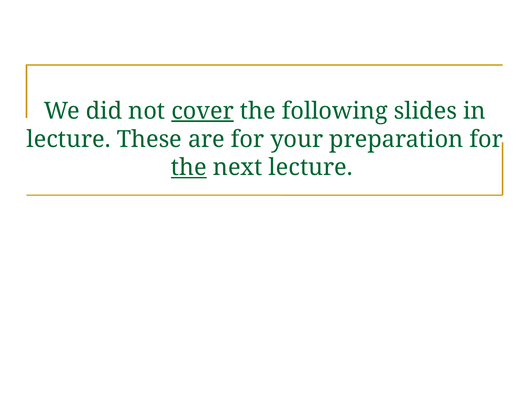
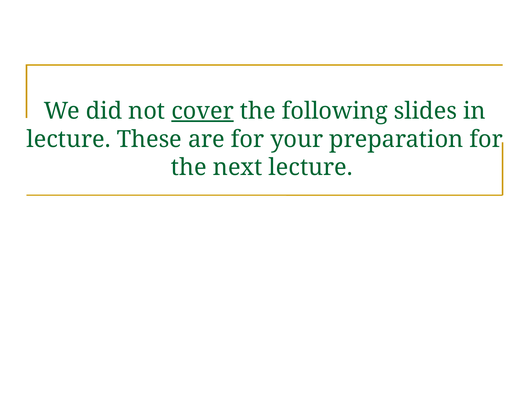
the underline: present -> none (189, 167)
